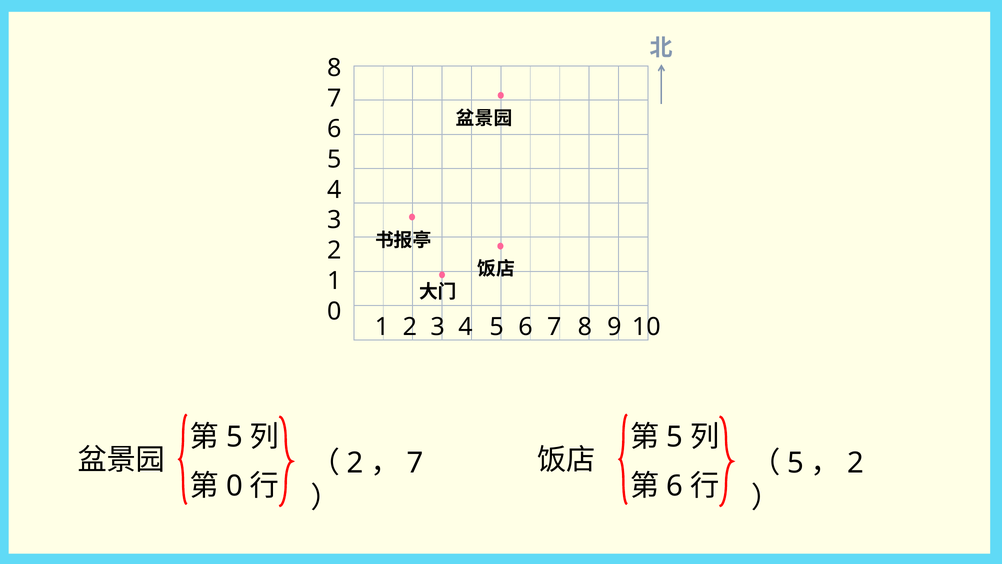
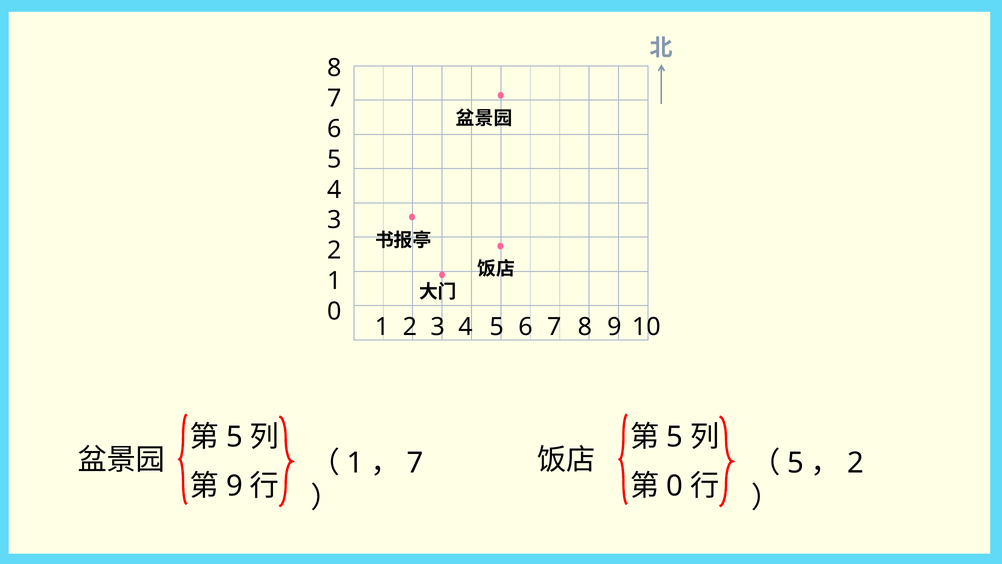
2: 2 -> 1 (355, 463)
0: 0 -> 9 (234, 486)
6: 6 -> 0 (675, 486)
